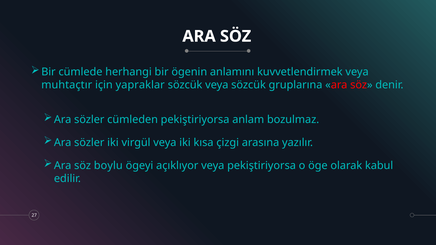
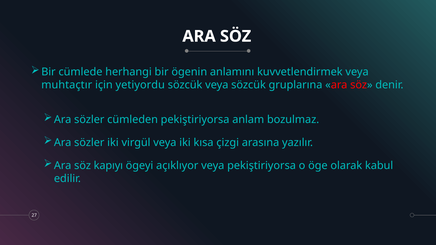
yapraklar: yapraklar -> yetiyordu (140, 85)
boylu: boylu -> kapıyı (108, 166)
